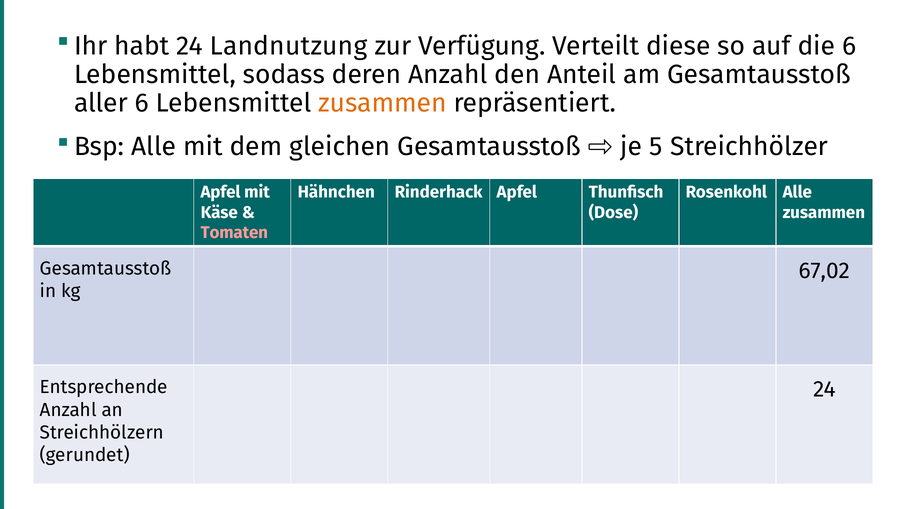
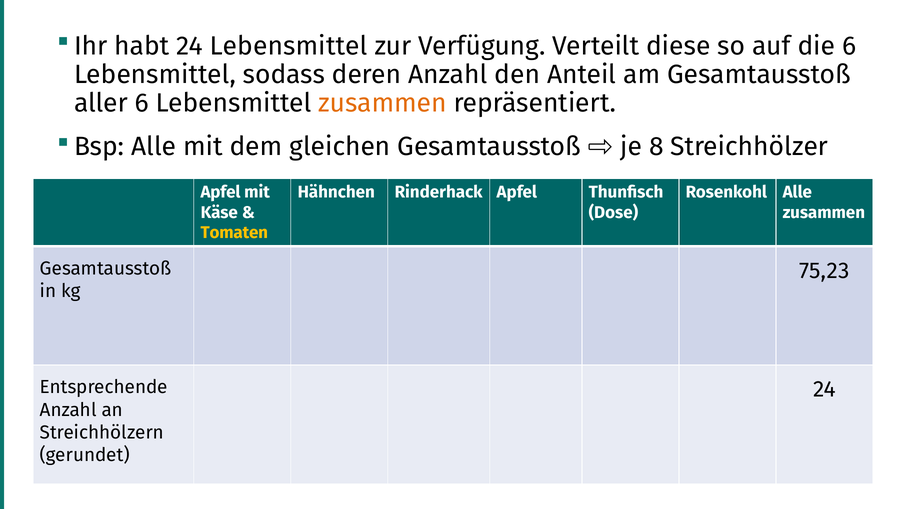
24 Landnutzung: Landnutzung -> Lebensmittel (289, 46)
5: 5 -> 8 (656, 147)
Tomaten colour: pink -> yellow (234, 233)
67,02: 67,02 -> 75,23 (824, 271)
